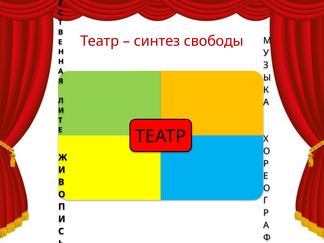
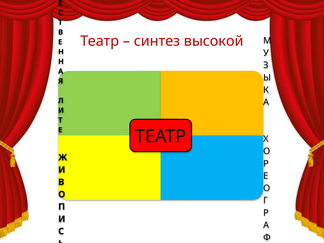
свободы: свободы -> высокой (214, 41)
